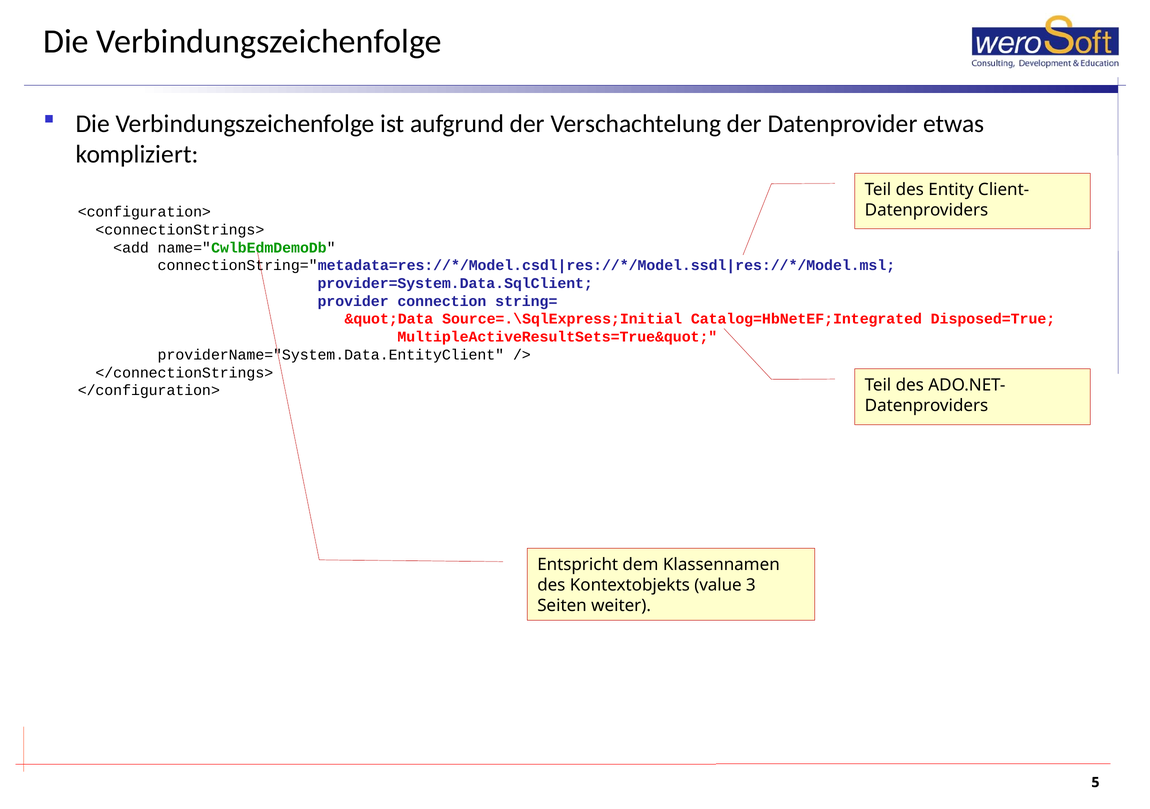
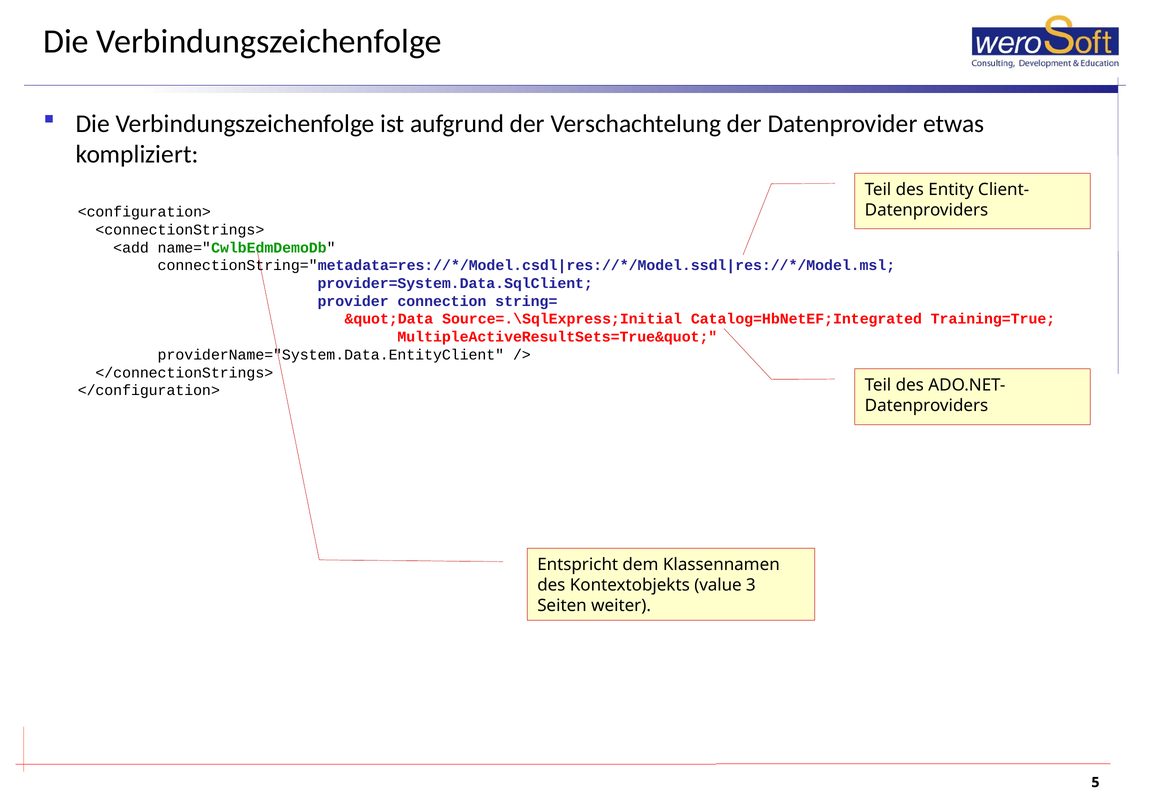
Disposed=True: Disposed=True -> Training=True (993, 319)
